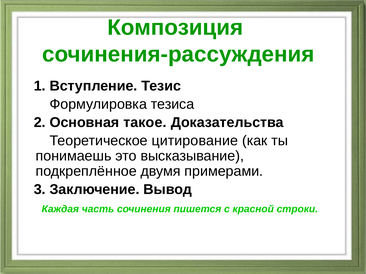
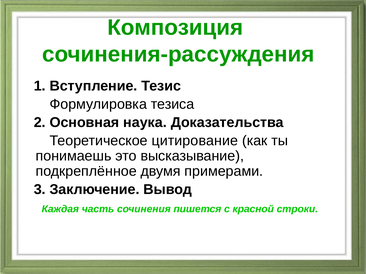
такое: такое -> наука (145, 123)
